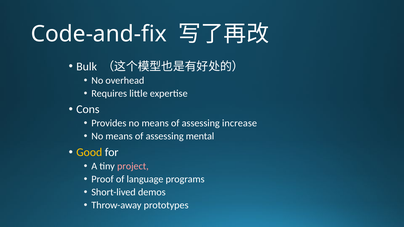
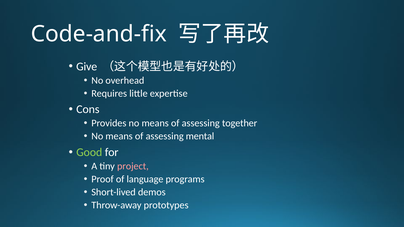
Bulk: Bulk -> Give (87, 67)
increase: increase -> together (240, 123)
Good colour: yellow -> light green (89, 152)
